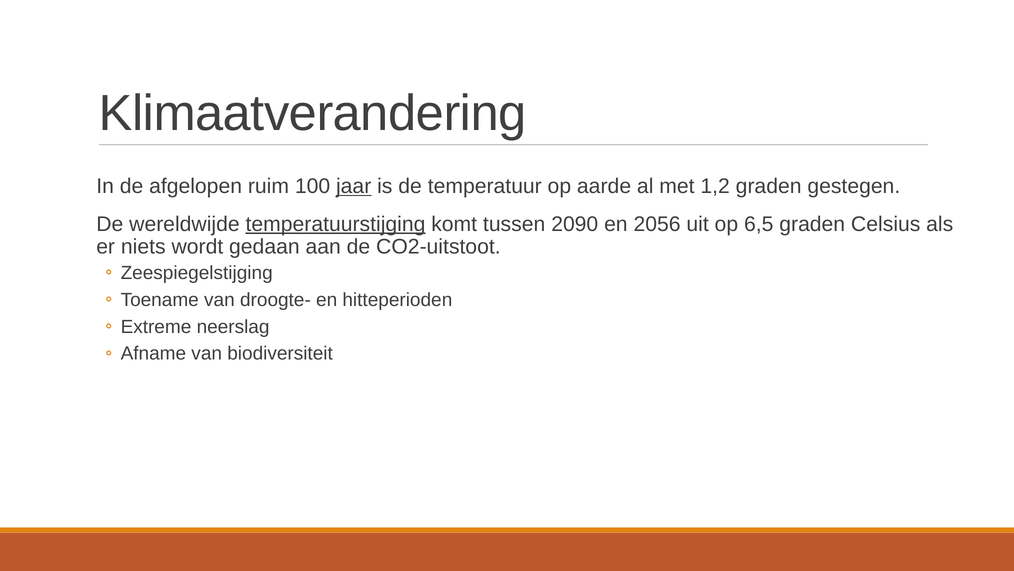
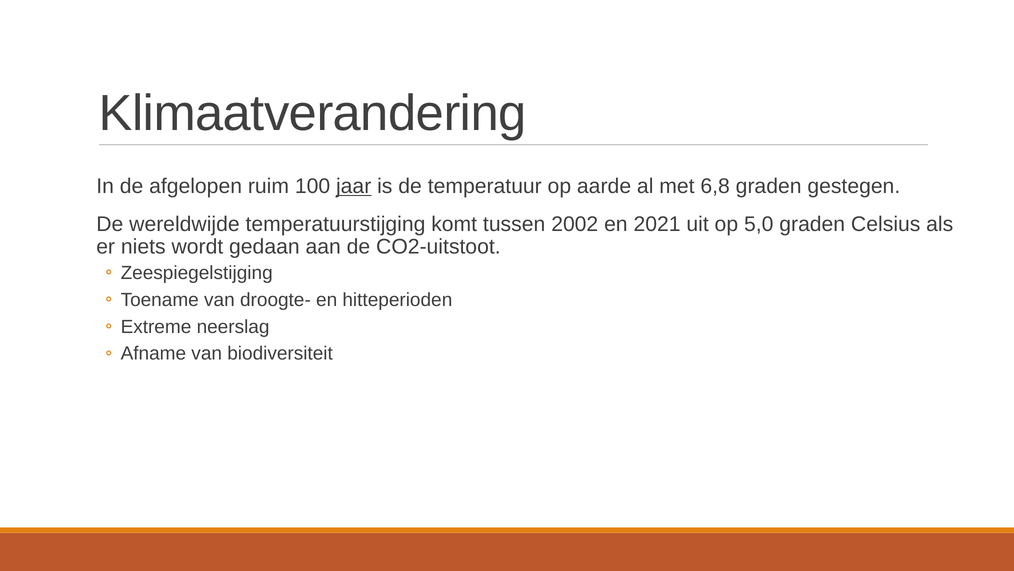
1,2: 1,2 -> 6,8 (715, 186)
temperatuurstijging underline: present -> none (336, 224)
2090: 2090 -> 2002 (575, 224)
2056: 2056 -> 2021 (657, 224)
6,5: 6,5 -> 5,0 (759, 224)
